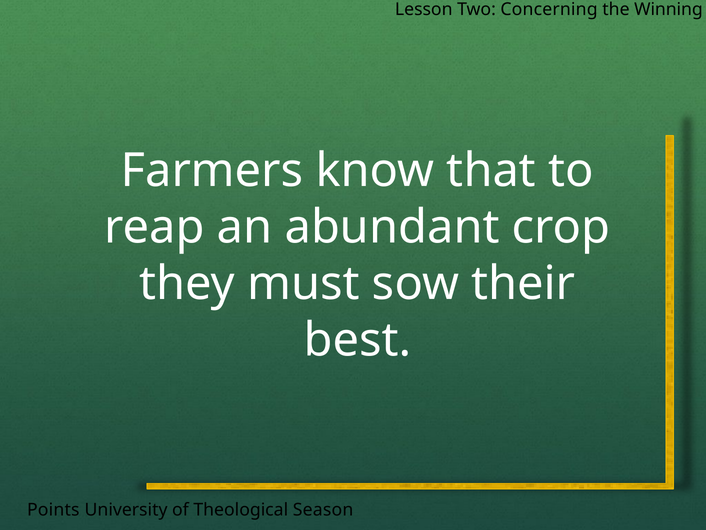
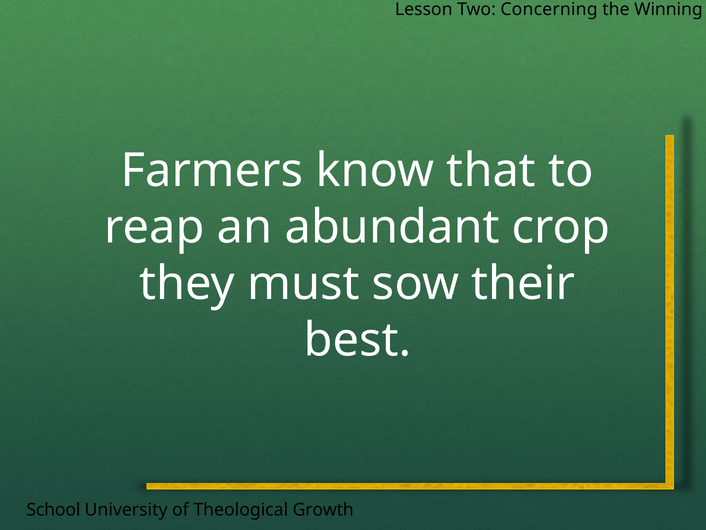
Points: Points -> School (53, 509)
Season: Season -> Growth (323, 509)
